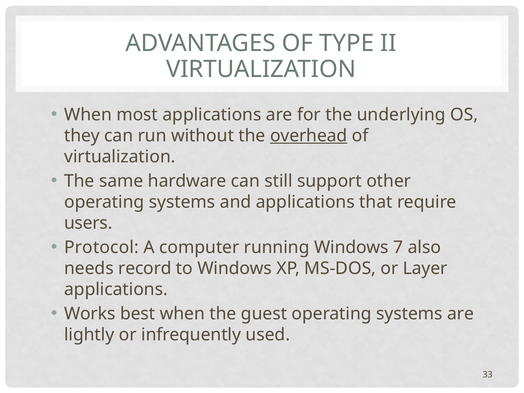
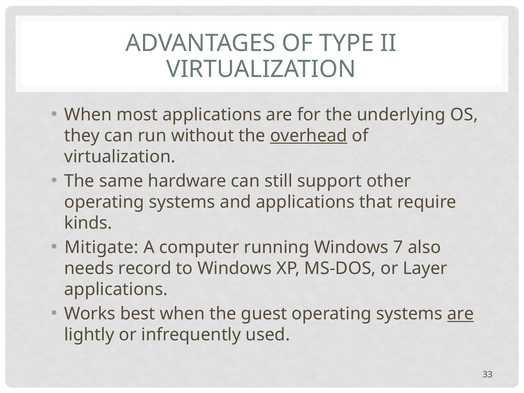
users: users -> kinds (88, 223)
Protocol: Protocol -> Mitigate (101, 247)
are underline: none -> present (461, 314)
